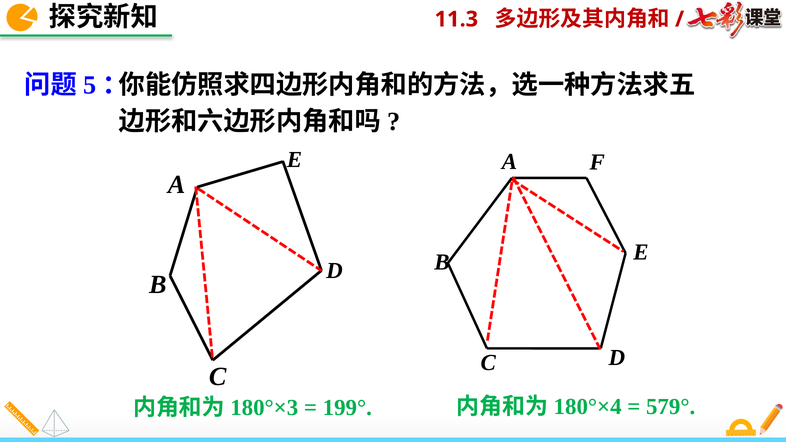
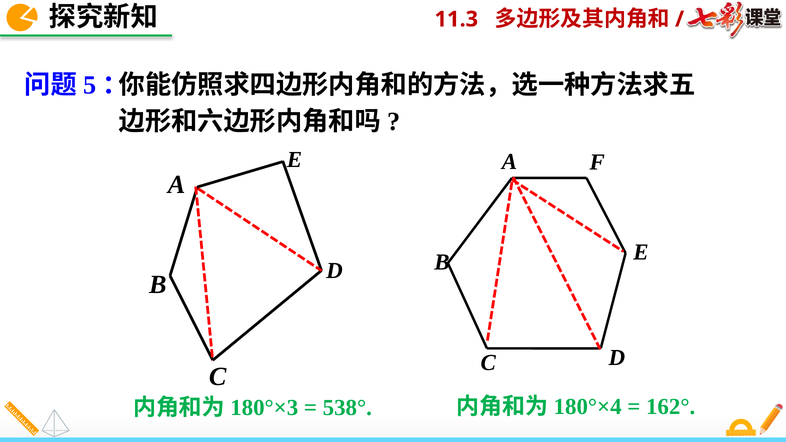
199°: 199° -> 538° (347, 408)
579°: 579° -> 162° (671, 407)
